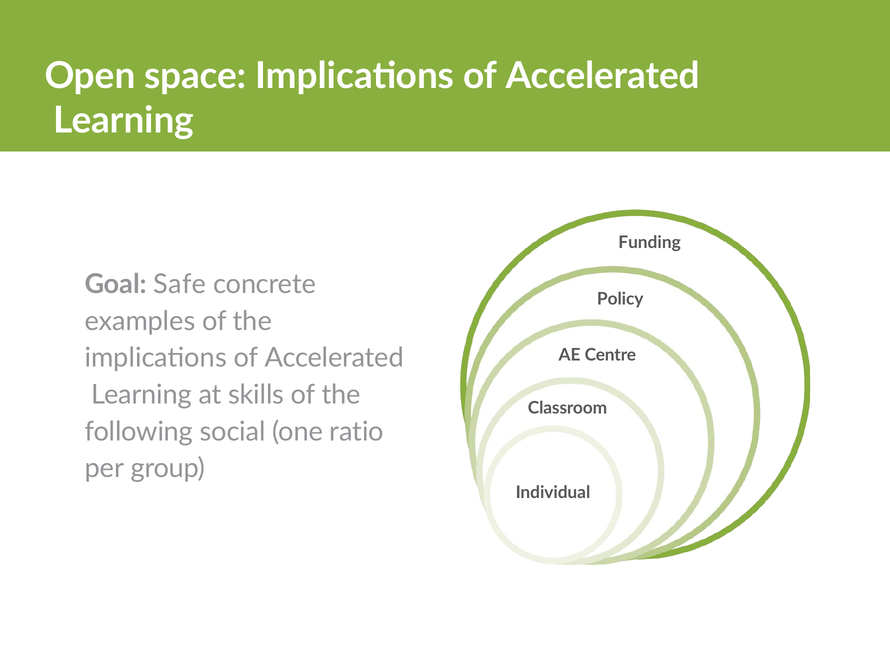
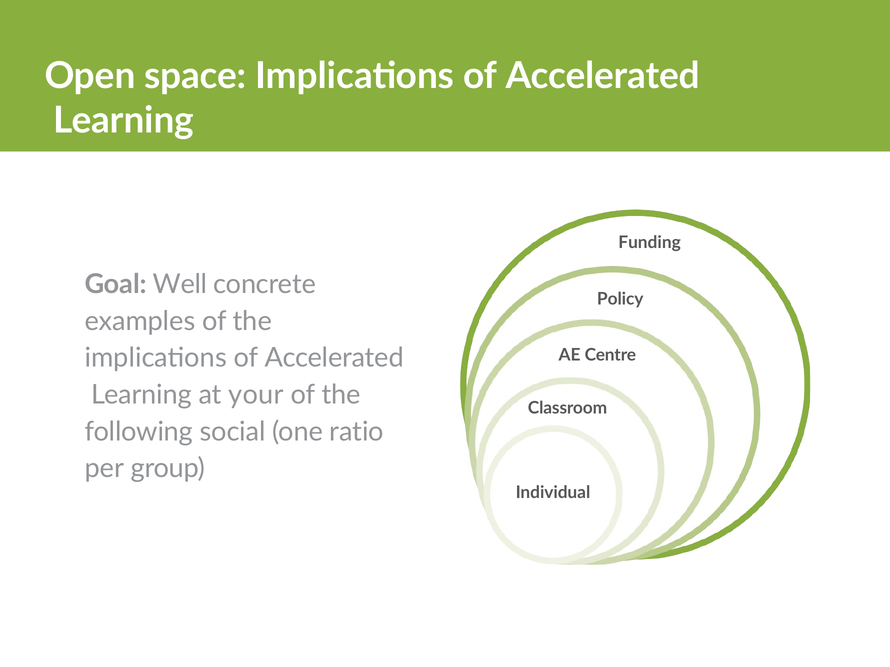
Safe: Safe -> Well (180, 285)
skills: skills -> your (256, 395)
